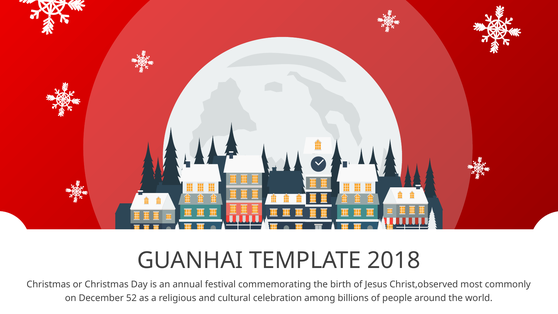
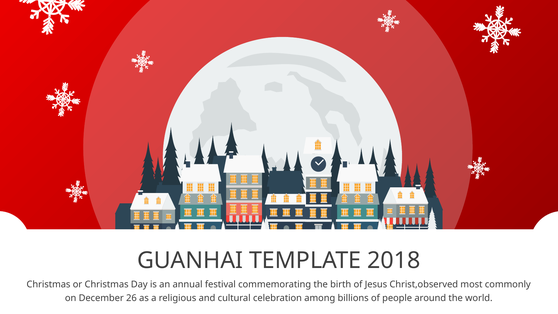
52: 52 -> 26 (131, 298)
